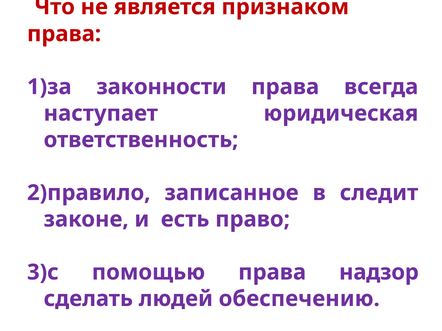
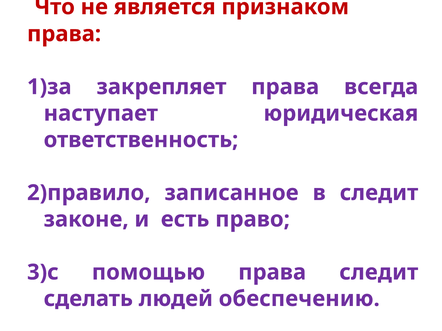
законности: законности -> закрепляет (161, 87)
права надзор: надзор -> следит (379, 273)
